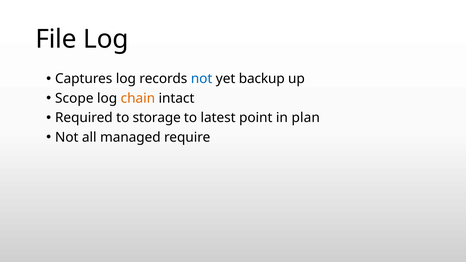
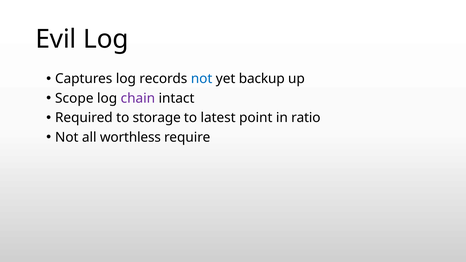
File: File -> Evil (56, 39)
chain colour: orange -> purple (138, 98)
plan: plan -> ratio (306, 118)
managed: managed -> worthless (130, 137)
